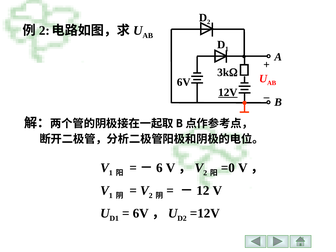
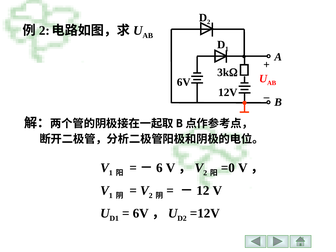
12V underline: present -> none (228, 92)
